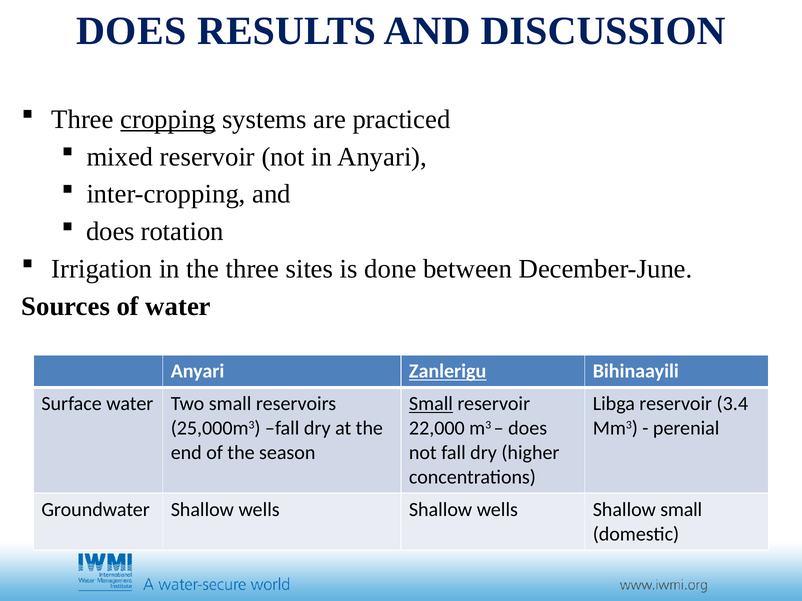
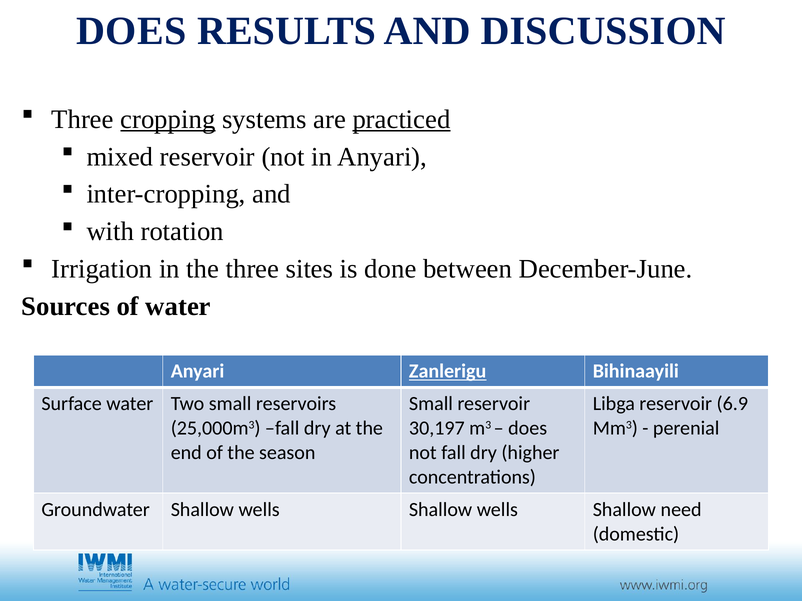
practiced underline: none -> present (401, 119)
does: does -> with (110, 232)
Small underline: present -> none (431, 404)
3.4: 3.4 -> 6.9 (732, 404)
22,000: 22,000 -> 30,197 (437, 429)
Shallow small: small -> need (681, 510)
